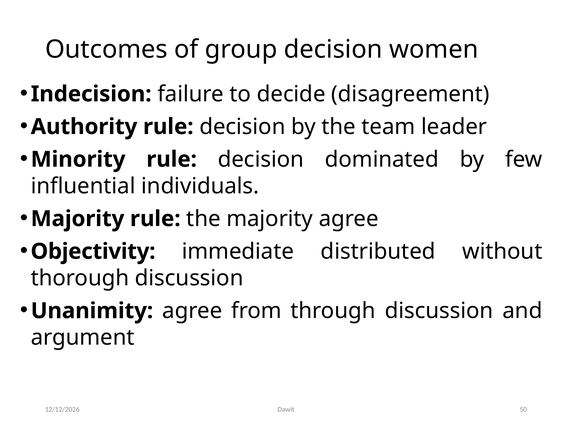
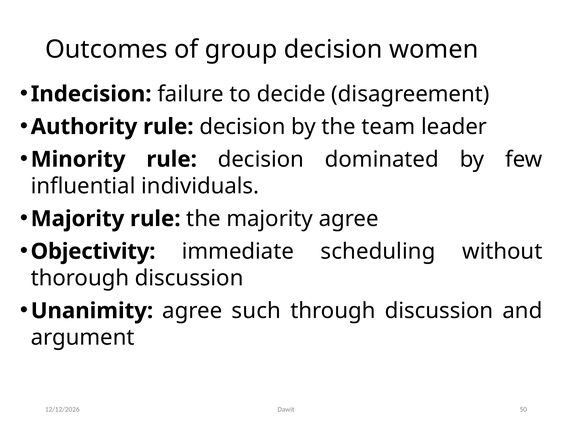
distributed: distributed -> scheduling (378, 251)
from: from -> such (256, 311)
